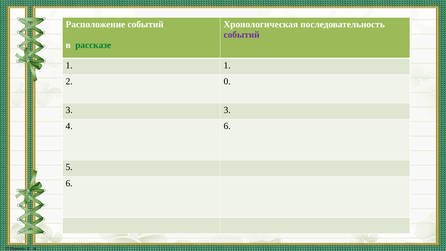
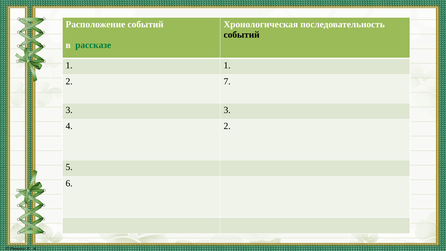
событий colour: purple -> black (242, 35)
0: 0 -> 7 (227, 81)
4 6: 6 -> 2 (227, 126)
